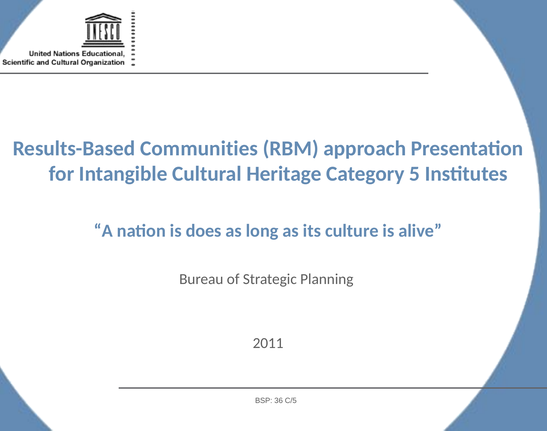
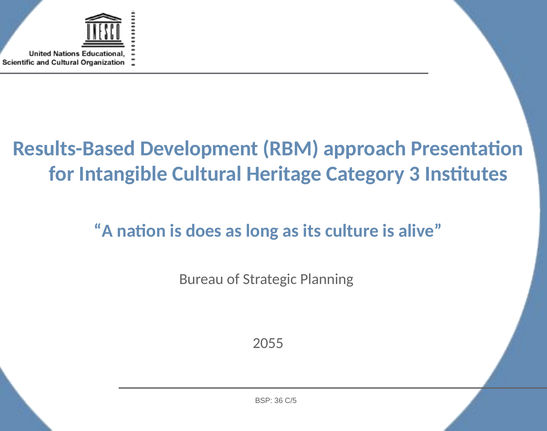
Communities: Communities -> Development (199, 148)
5: 5 -> 3 (415, 174)
2011: 2011 -> 2055 (268, 343)
